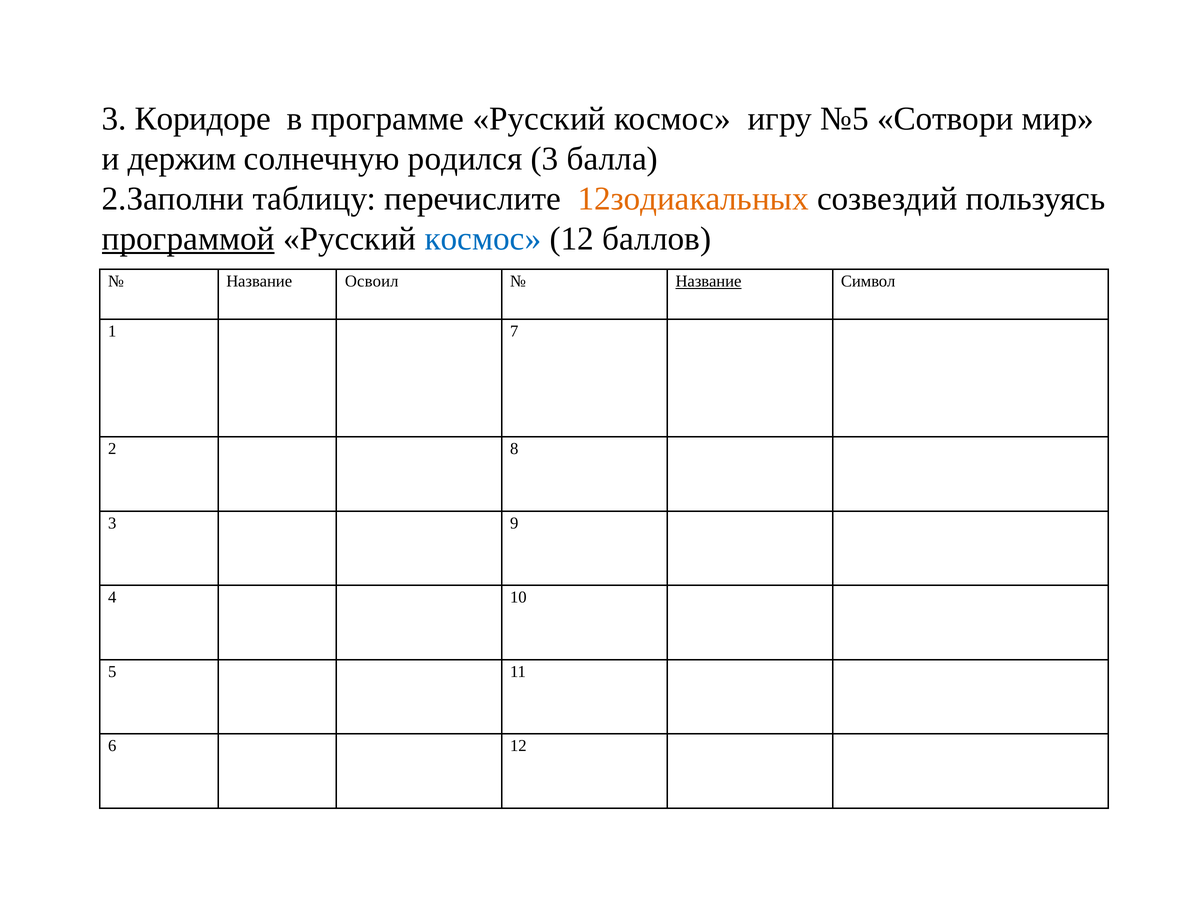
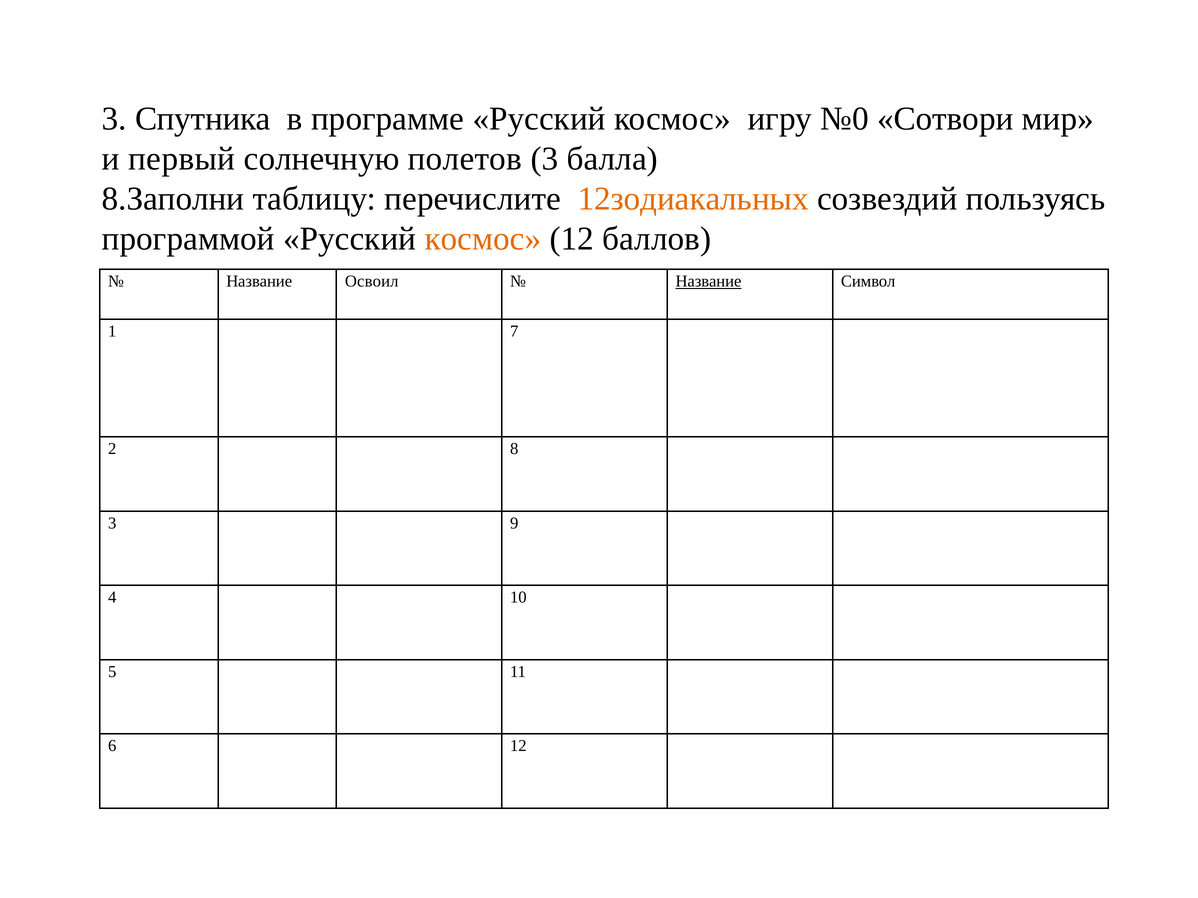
Коридоре: Коридоре -> Спутника (203, 119)
№5: №5 -> №0 (845, 119)
держим: держим -> первый (182, 159)
родился: родился -> полетов (465, 159)
2.Заполни: 2.Заполни -> 8.Заполни (173, 199)
программой underline: present -> none (188, 239)
космос colour: blue -> orange (483, 239)
